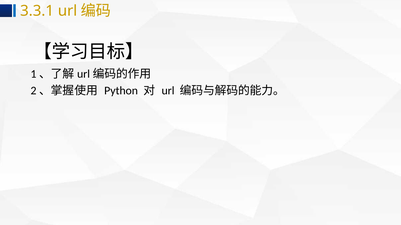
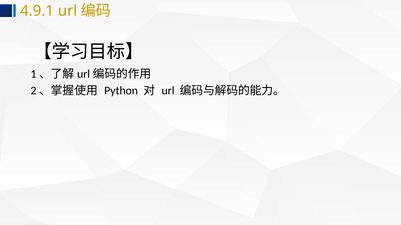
3.3.1: 3.3.1 -> 4.9.1 (37, 11)
